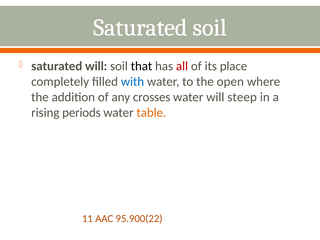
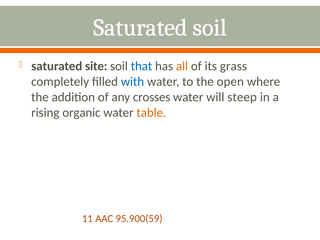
saturated will: will -> site (96, 66)
that colour: black -> blue (141, 66)
all colour: red -> orange (182, 66)
place: place -> grass (233, 66)
periods: periods -> organic (81, 113)
95.900(22: 95.900(22 -> 95.900(59 (139, 219)
